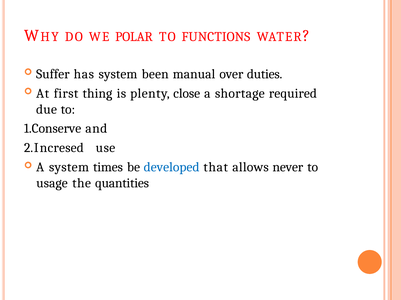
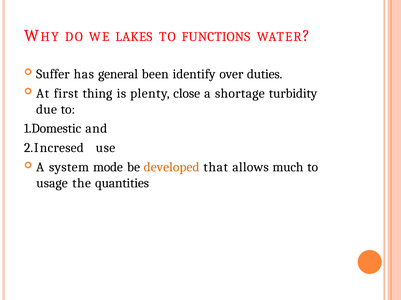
POLAR: POLAR -> LAKES (134, 37)
has system: system -> general (118, 74)
manual: manual -> identify (194, 74)
required: required -> turbidity (293, 94)
1.Conserve: 1.Conserve -> 1.Domestic (53, 129)
times: times -> mode (108, 168)
developed colour: blue -> orange (172, 168)
never: never -> much (288, 168)
